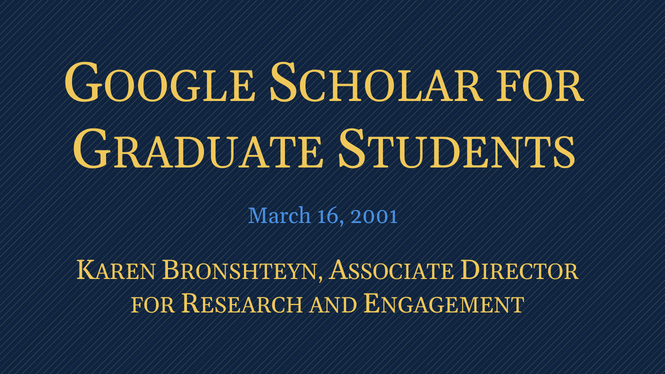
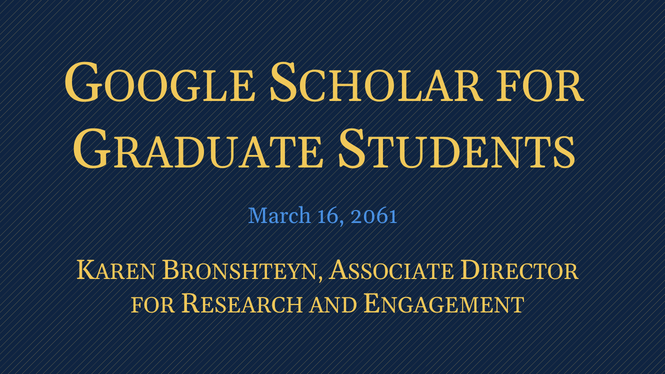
2001: 2001 -> 2061 (374, 216)
